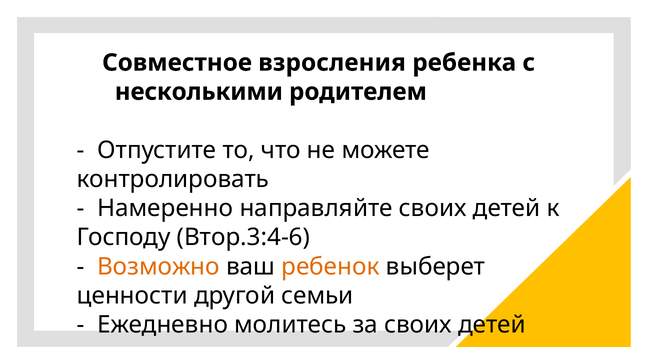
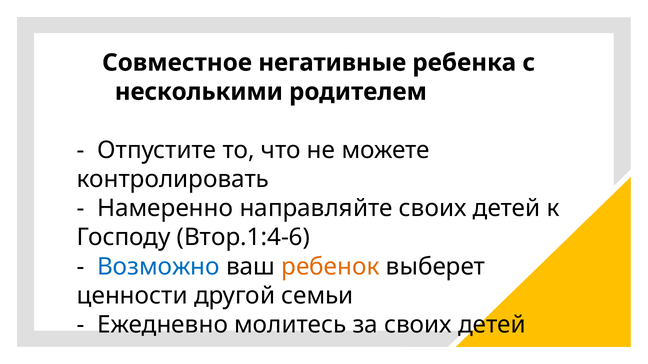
взросления: взросления -> негативные (332, 63)
Втор.3:4-6: Втор.3:4-6 -> Втор.1:4-6 (243, 238)
Возможно colour: orange -> blue (159, 267)
